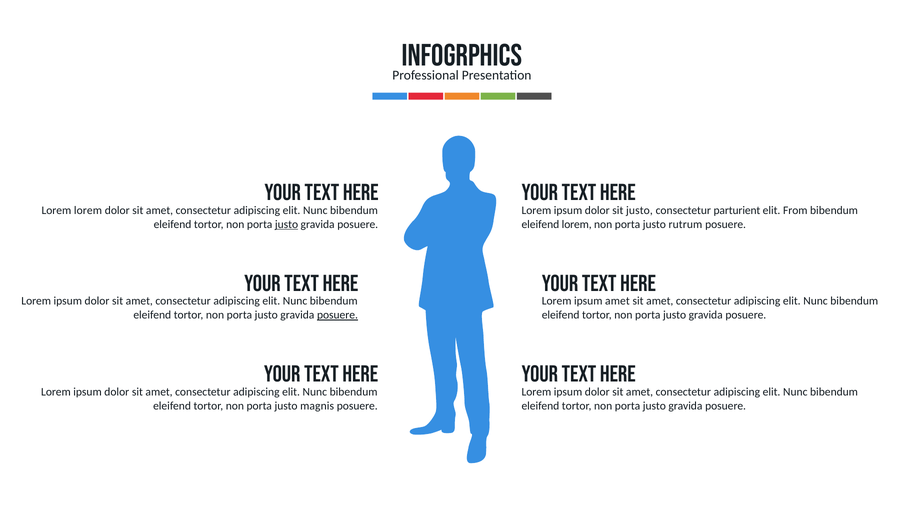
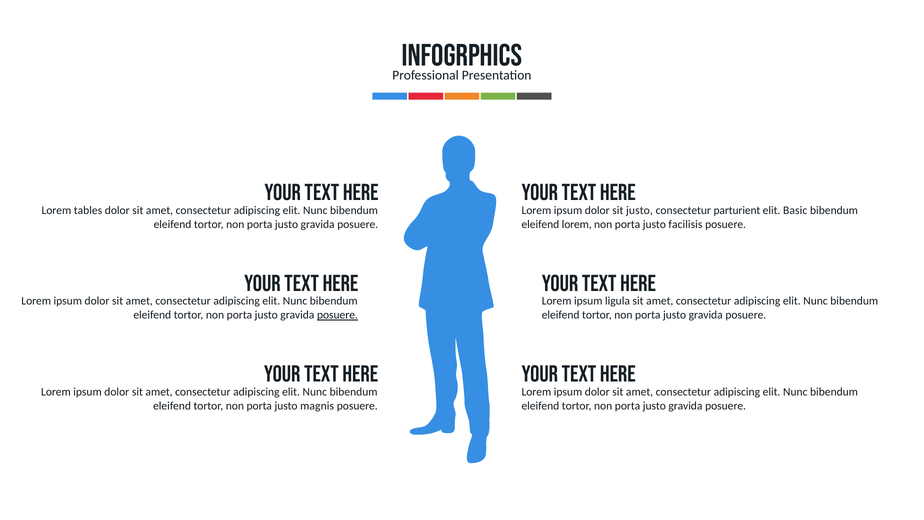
Lorem lorem: lorem -> tables (88, 210)
From: From -> Basic (795, 210)
justo underline: present -> none (287, 224)
rutrum: rutrum -> facilisis (685, 224)
ipsum amet: amet -> ligula (618, 301)
